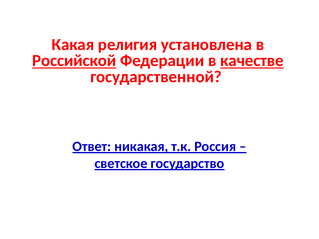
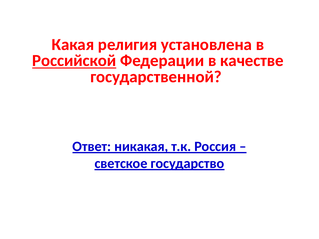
качестве underline: present -> none (252, 61)
